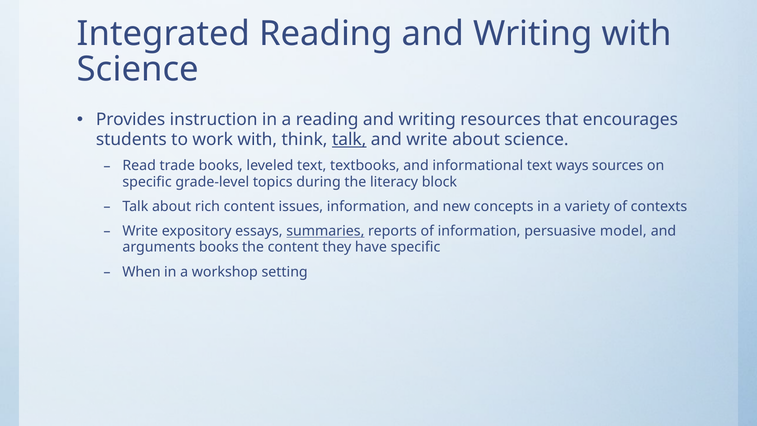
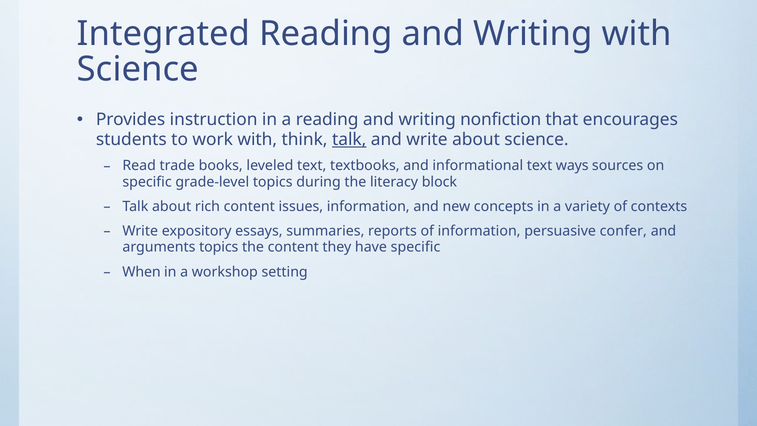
resources: resources -> nonfiction (501, 120)
summaries underline: present -> none (325, 231)
model: model -> confer (623, 231)
arguments books: books -> topics (219, 247)
